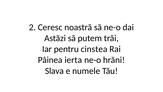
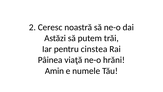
ierta: ierta -> viaţă (73, 60)
Slava: Slava -> Amin (54, 71)
